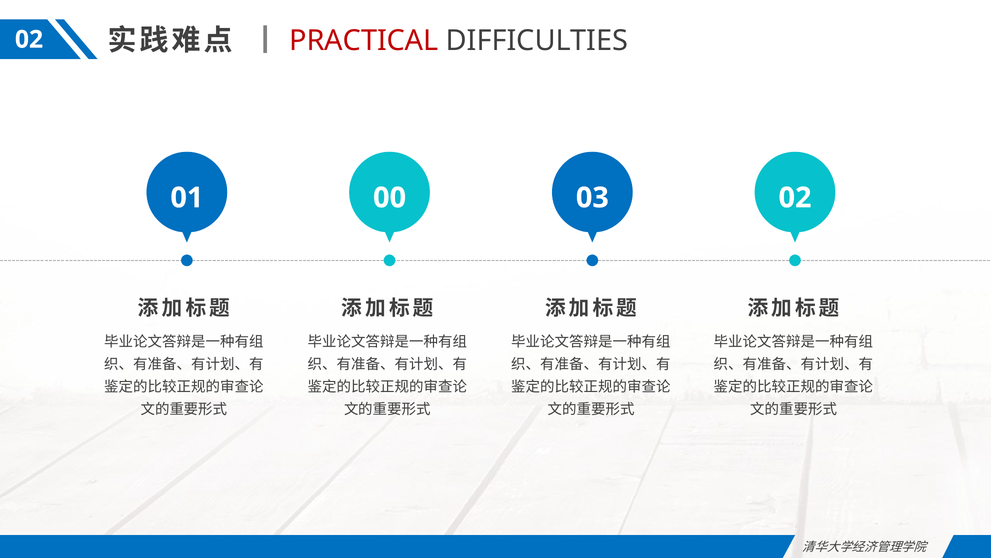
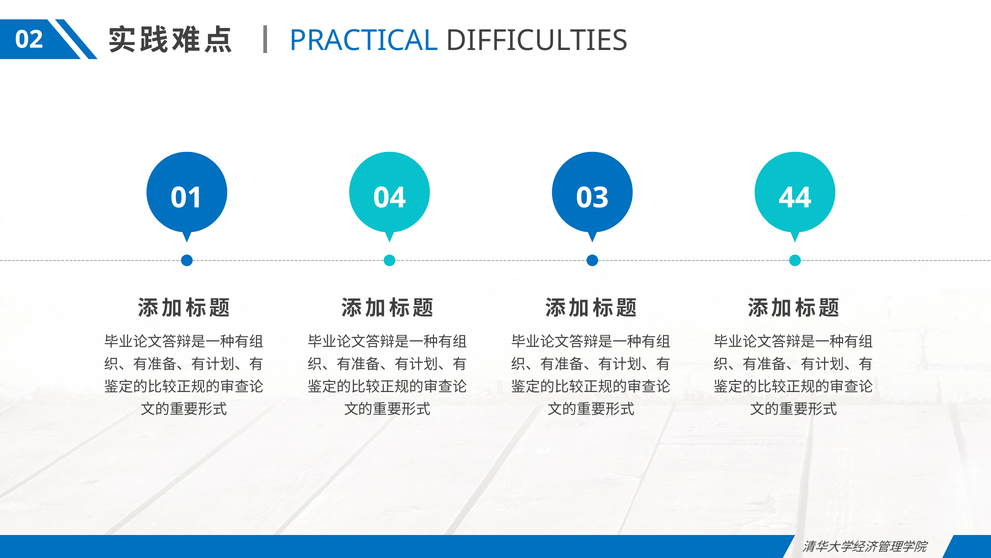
PRACTICAL colour: red -> blue (364, 41)
00: 00 -> 04 (390, 198)
03 02: 02 -> 44 (795, 198)
